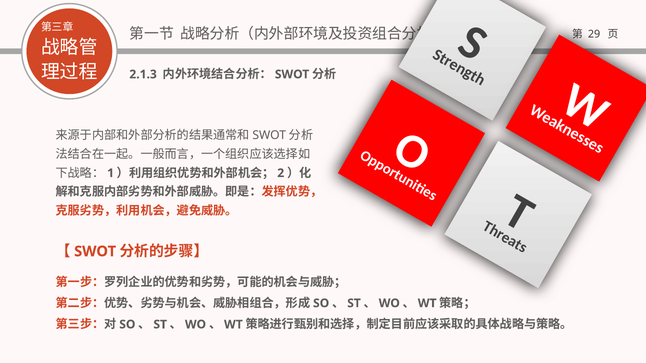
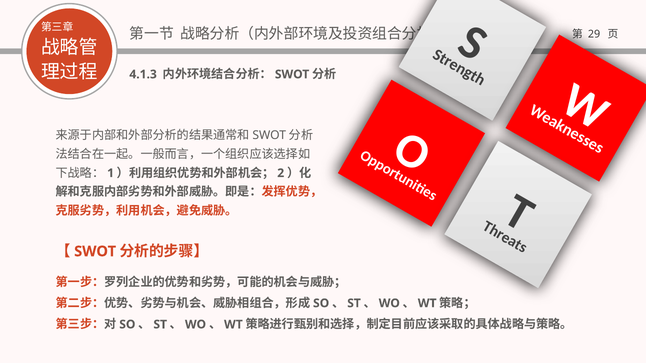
2.1.3: 2.1.3 -> 4.1.3 (143, 74)
